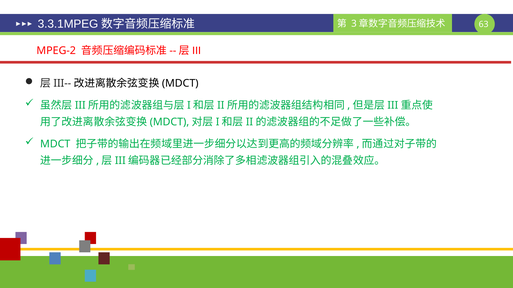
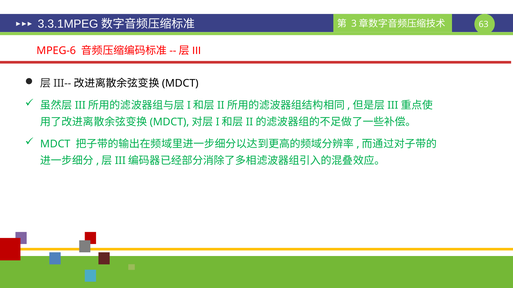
MPEG-2: MPEG-2 -> MPEG-6 (56, 51)
